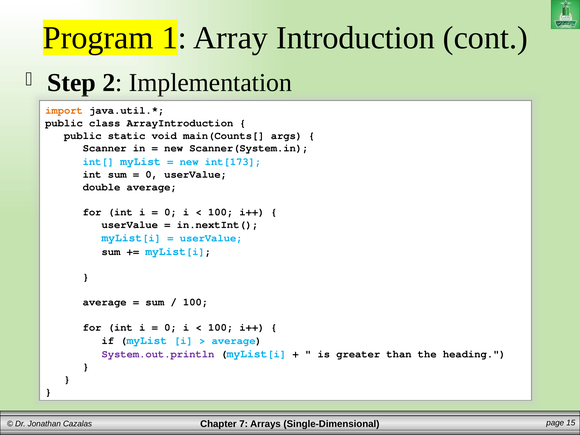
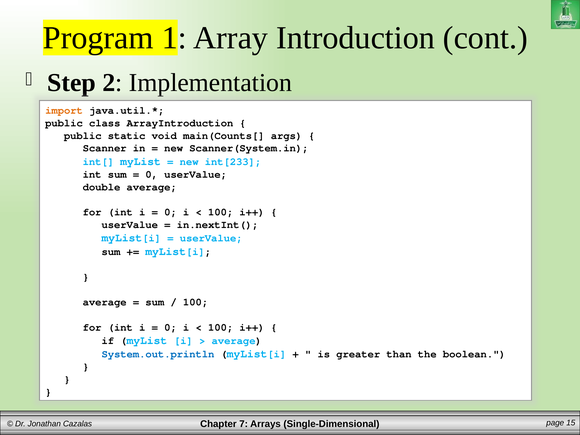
int[173: int[173 -> int[233 (233, 162)
System.out.println colour: purple -> blue (158, 354)
heading: heading -> boolean (474, 354)
